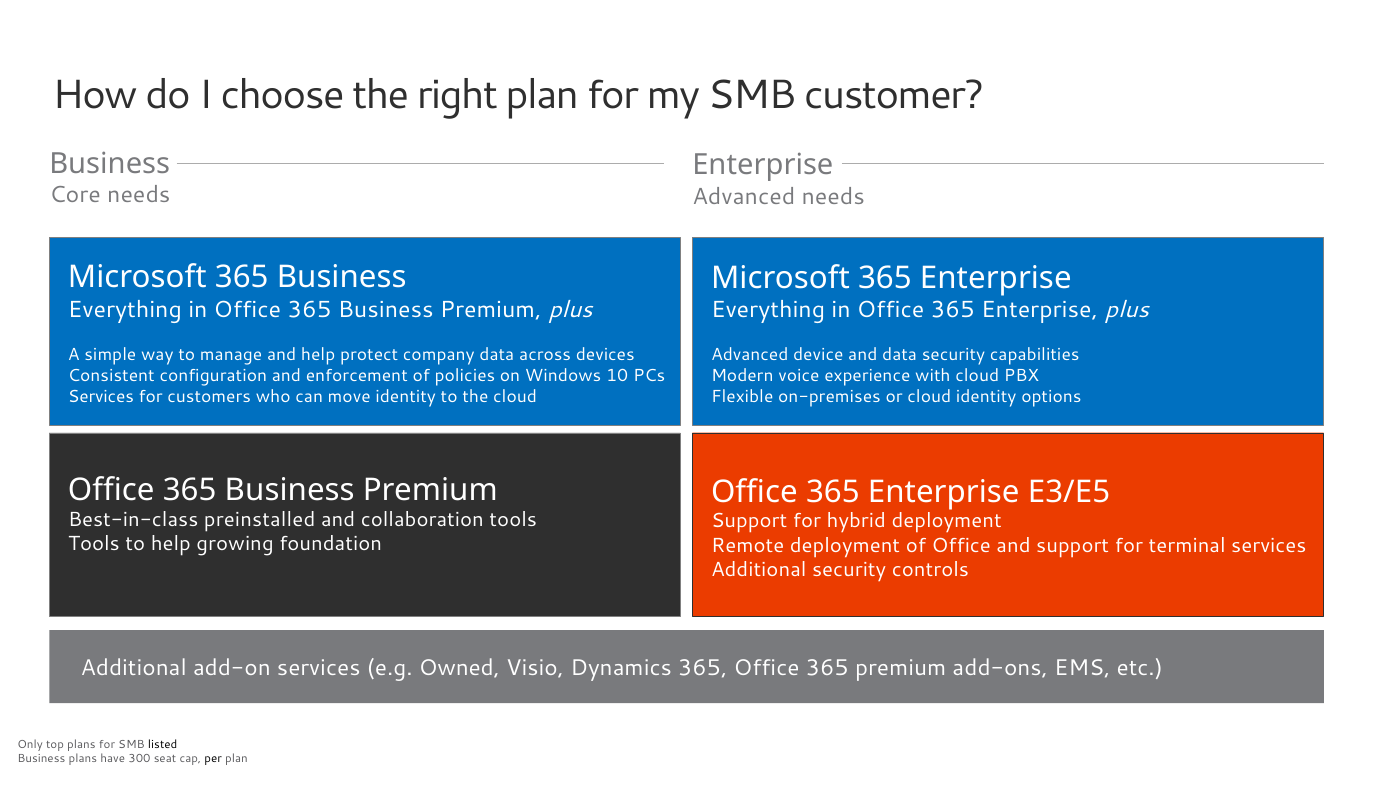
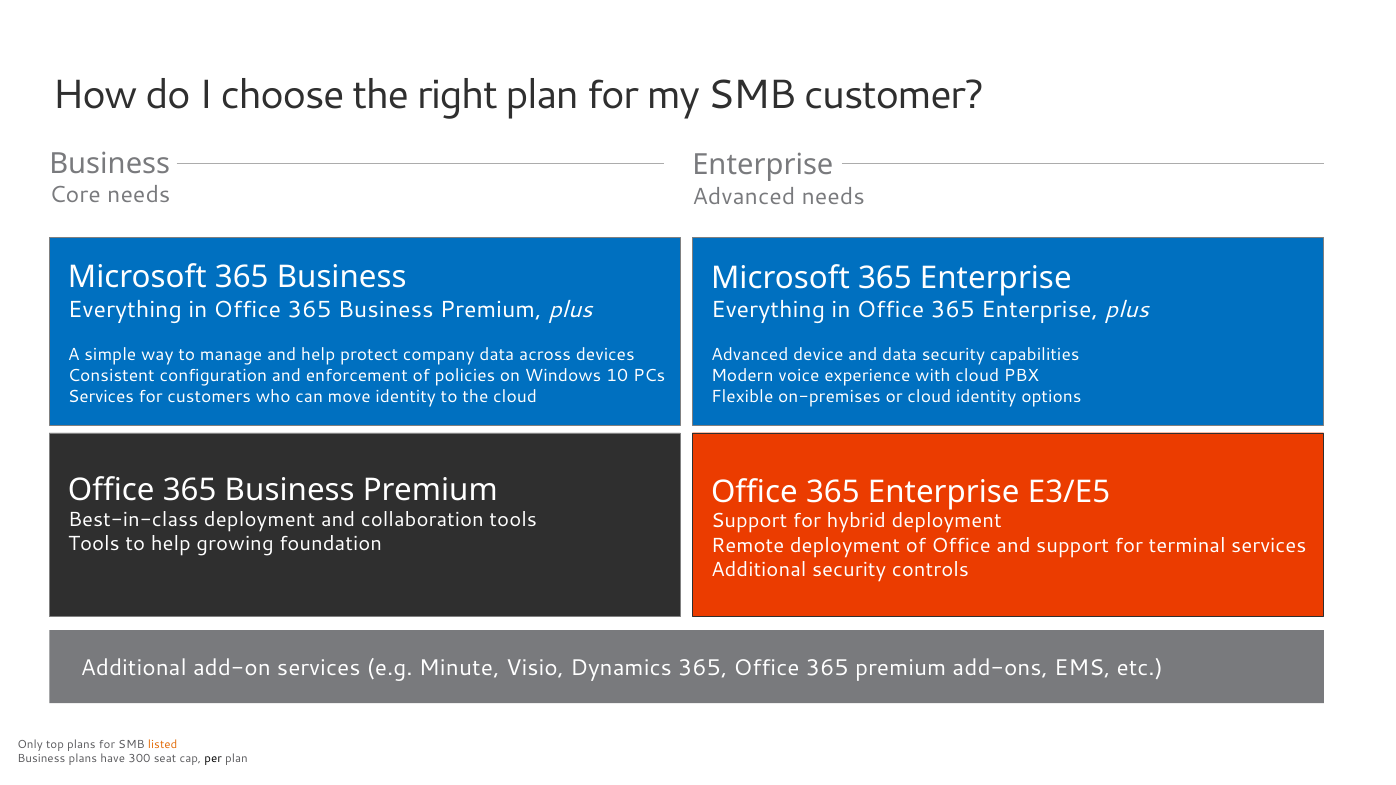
Best-in-class preinstalled: preinstalled -> deployment (260, 520)
Owned: Owned -> Minute (459, 668)
listed colour: black -> orange (163, 745)
